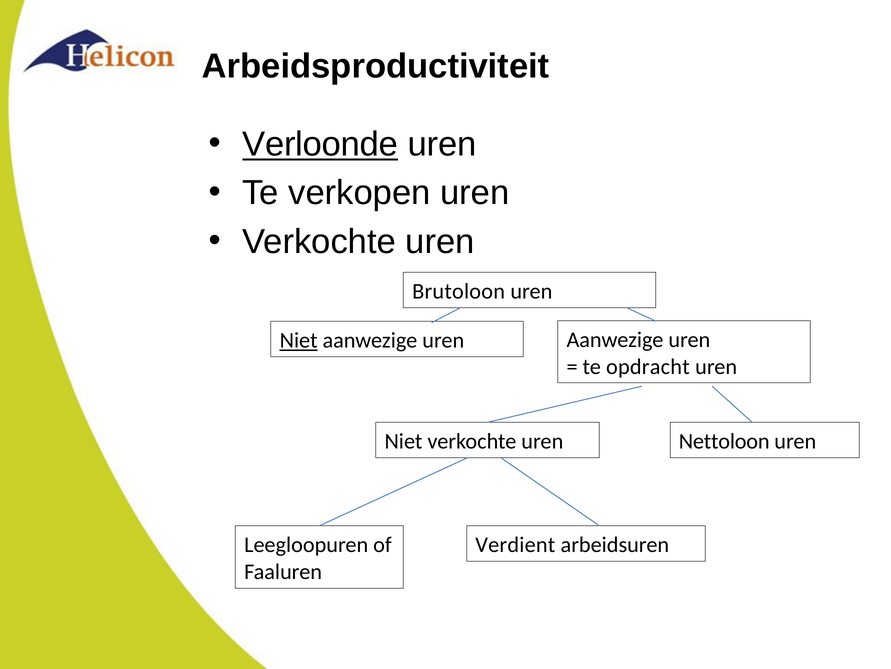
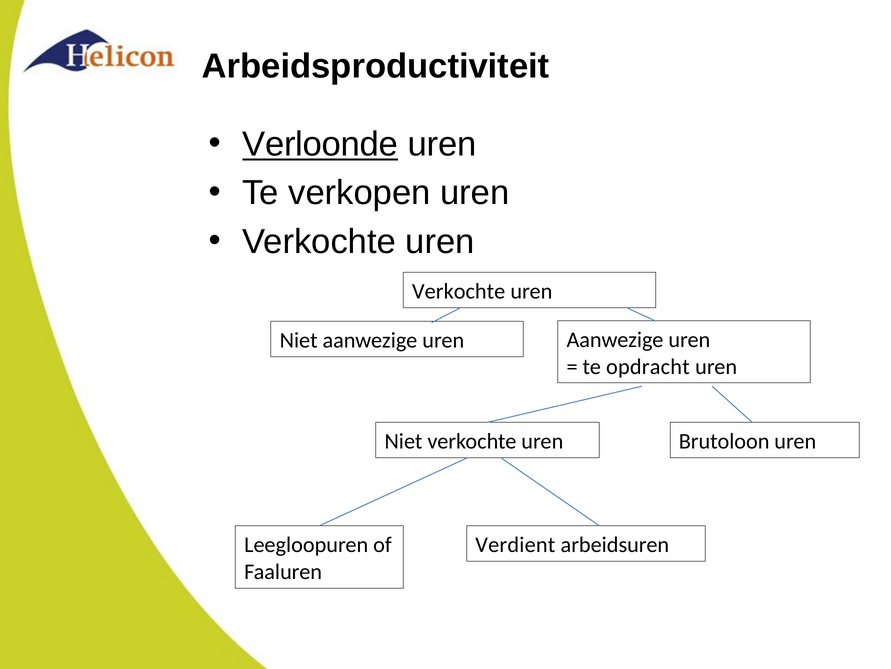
Brutoloon: Brutoloon -> Verkochte (459, 291)
Niet underline: present -> none (299, 340)
Nettoloon: Nettoloon -> Brutoloon (724, 441)
